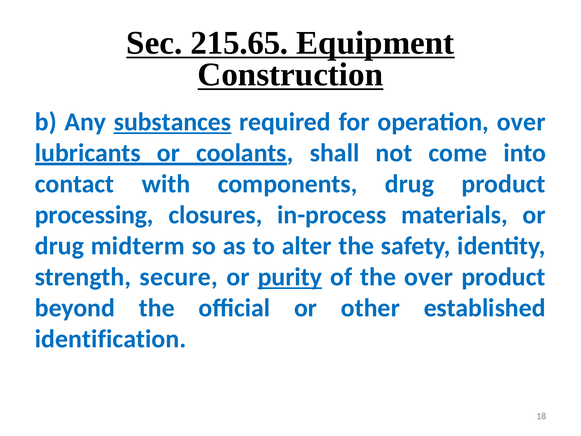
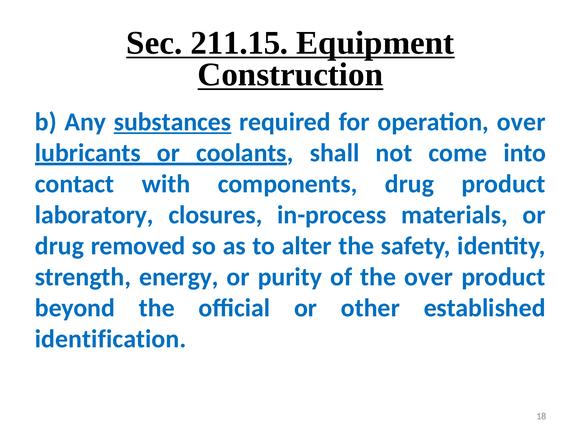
215.65: 215.65 -> 211.15 (239, 43)
processing: processing -> laboratory (94, 215)
midterm: midterm -> removed (138, 246)
secure: secure -> energy (179, 277)
purity underline: present -> none (290, 277)
